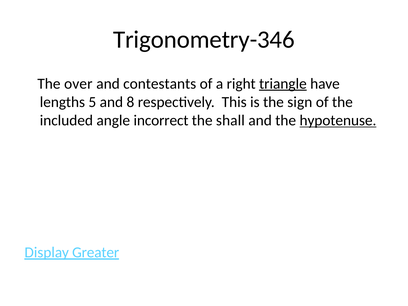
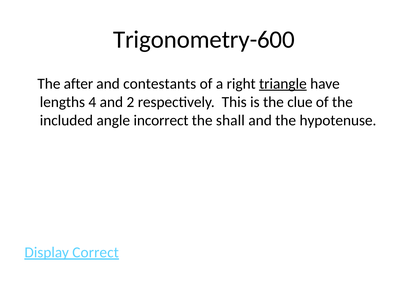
Trigonometry-346: Trigonometry-346 -> Trigonometry-600 (204, 39)
over: over -> after (78, 84)
5: 5 -> 4 (92, 102)
8: 8 -> 2 (130, 102)
sign: sign -> clue (300, 102)
hypotenuse underline: present -> none (338, 120)
Greater: Greater -> Correct (96, 252)
